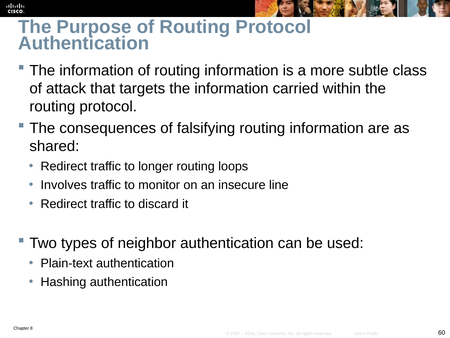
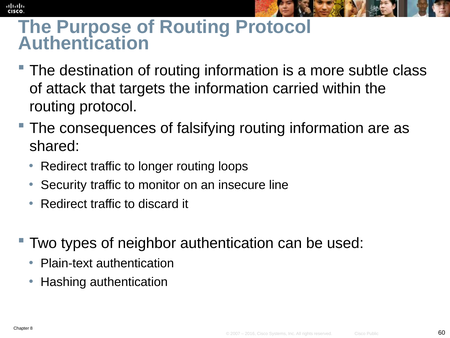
information: information -> destination (96, 70)
Involves: Involves -> Security (64, 185)
